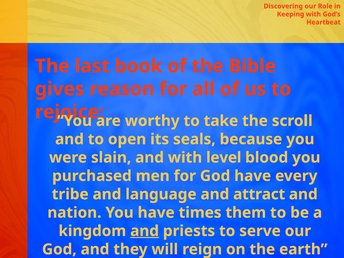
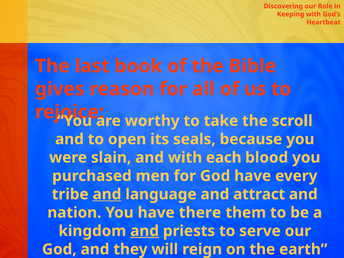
level: level -> each (224, 158)
and underline: none -> present (107, 194)
times: times -> there (200, 213)
